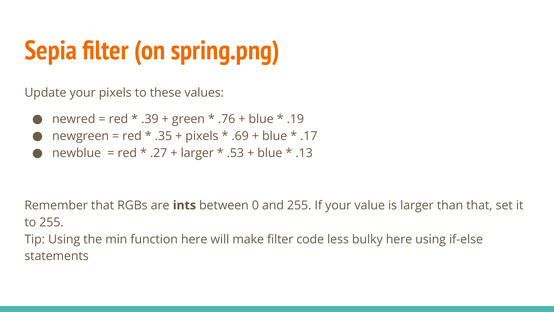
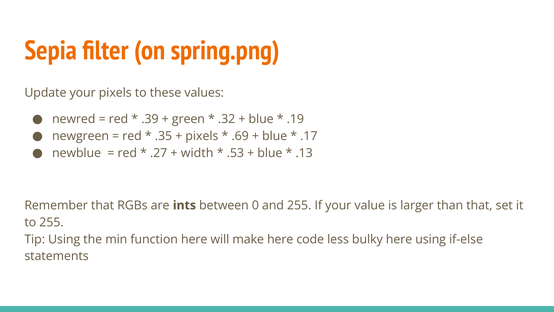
.76: .76 -> .32 (227, 119)
larger: larger -> width (197, 153)
make filter: filter -> here (280, 239)
